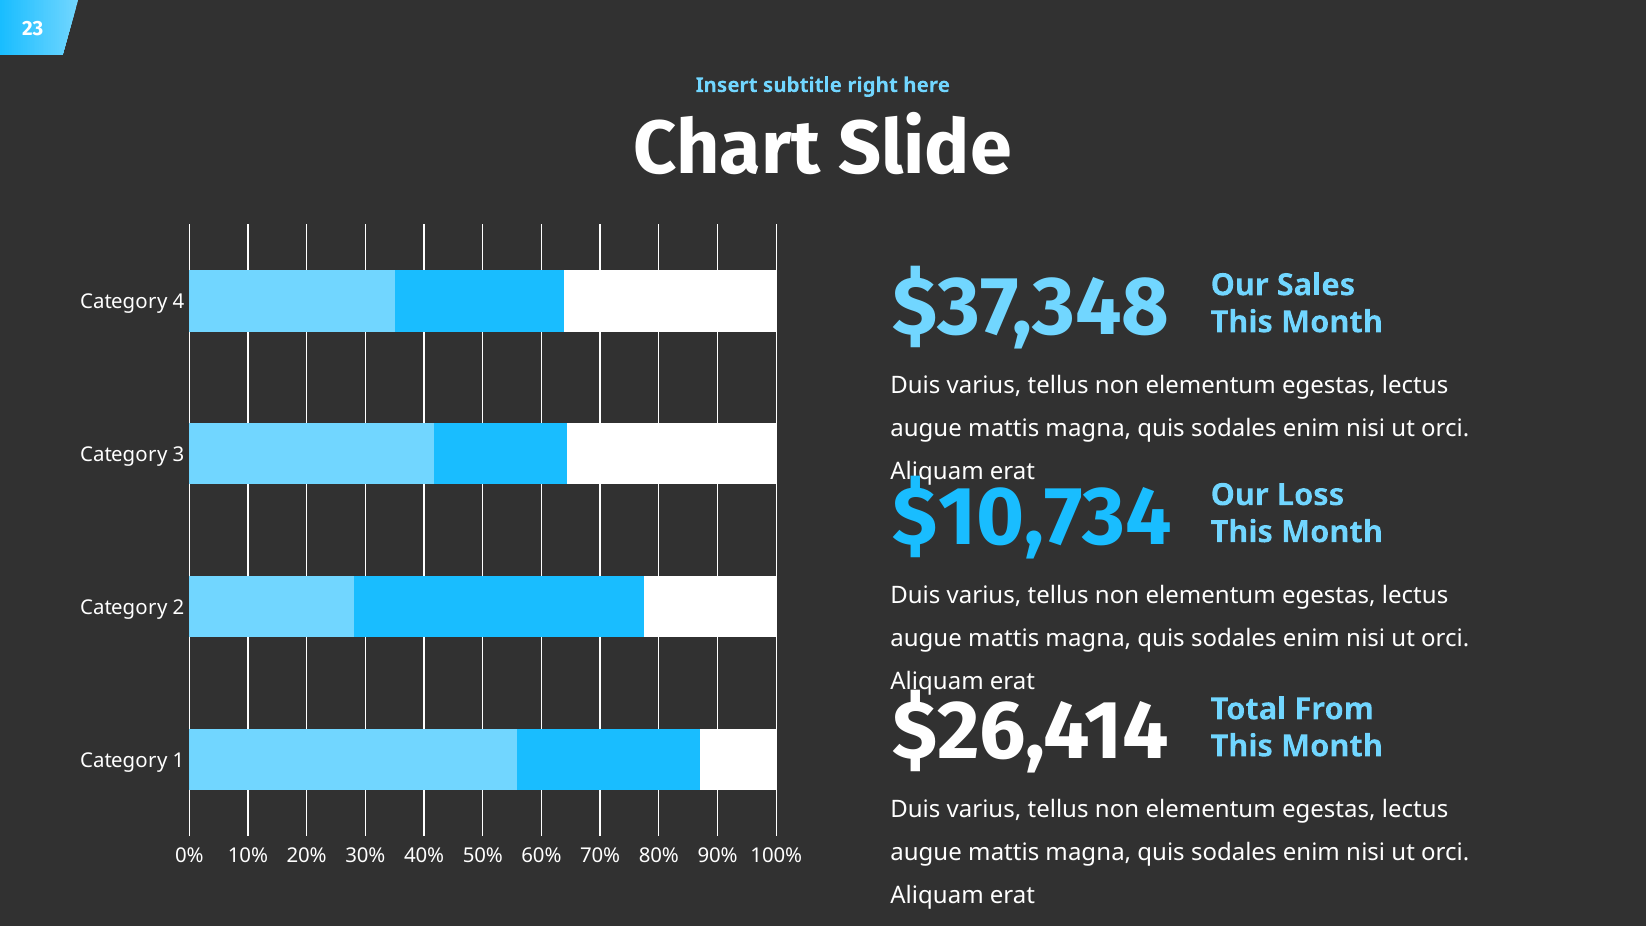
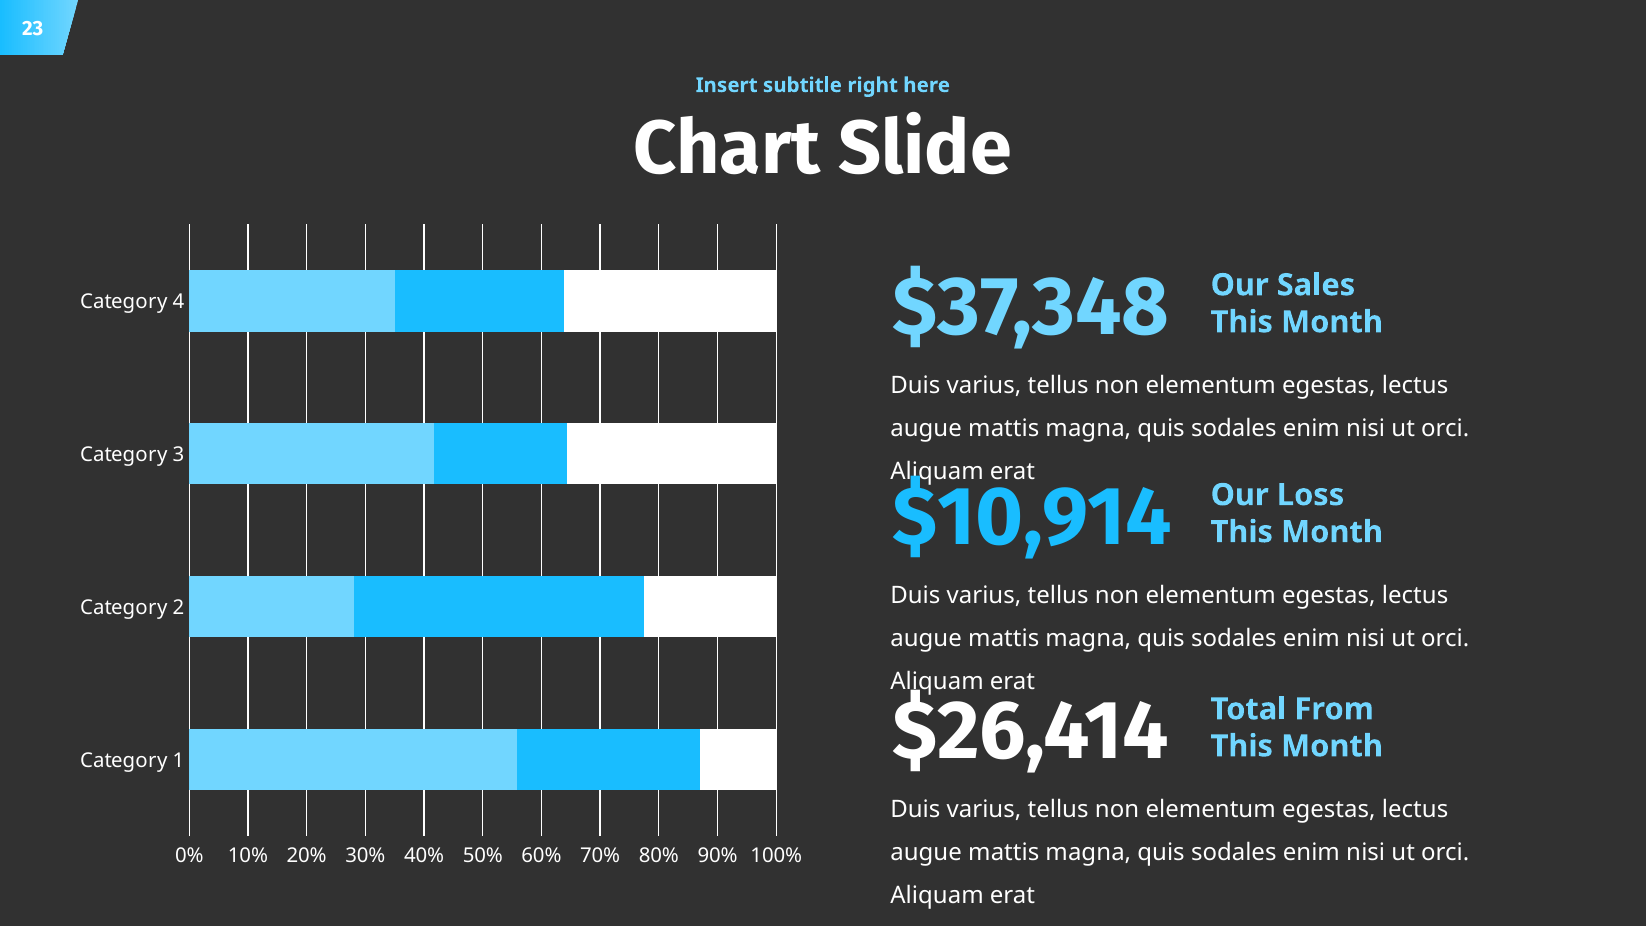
$10,734: $10,734 -> $10,914 (1033, 517)
